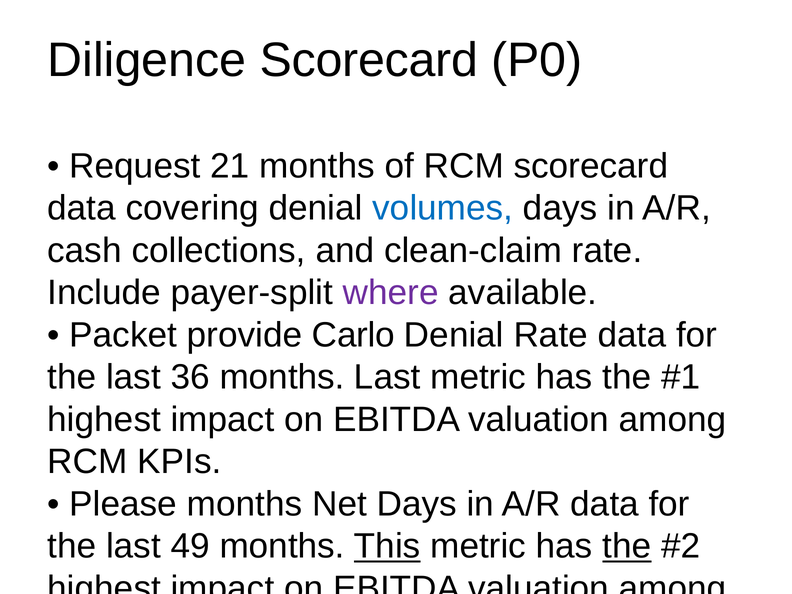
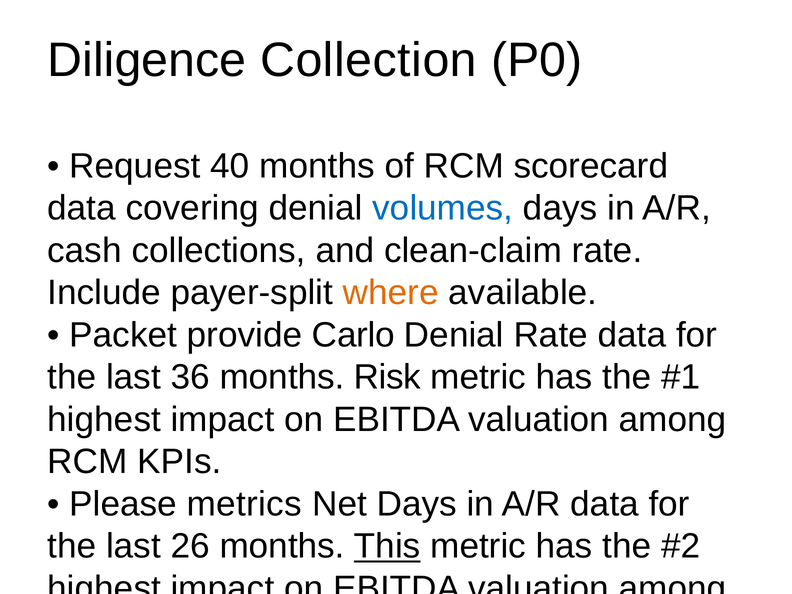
Diligence Scorecard: Scorecard -> Collection (368, 60)
21: 21 -> 40 (230, 166)
where colour: purple -> orange (391, 293)
months Last: Last -> Risk (387, 377)
Please months: months -> metrics (244, 504)
49: 49 -> 26 (190, 546)
the underline: present -> none (627, 546)
